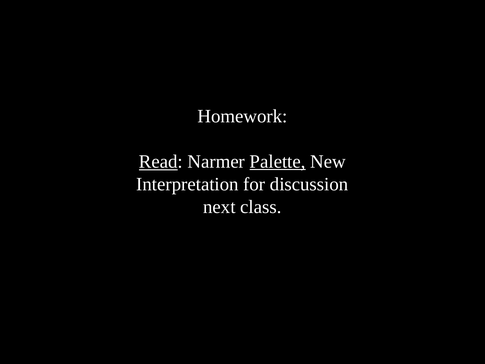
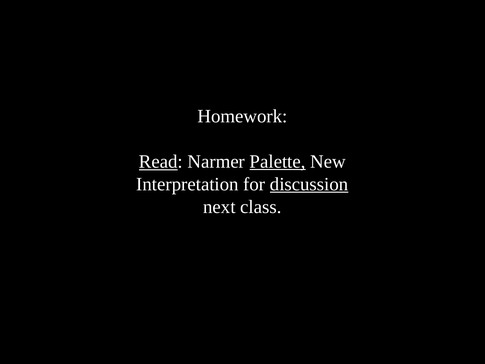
discussion underline: none -> present (309, 184)
